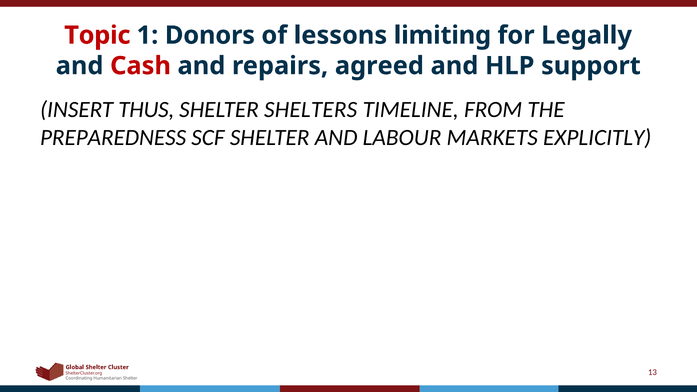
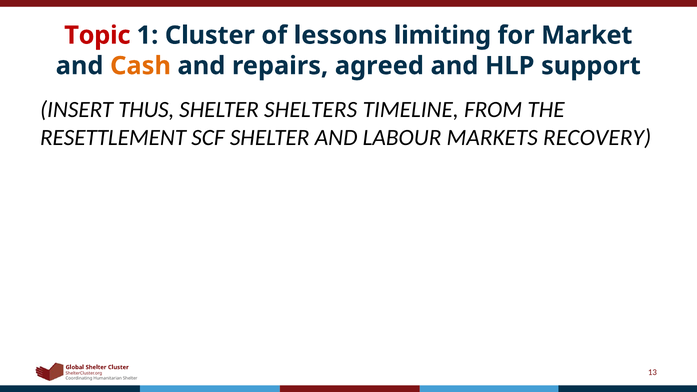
1 Donors: Donors -> Cluster (210, 35)
Legally: Legally -> Market (587, 35)
Cash colour: red -> orange (141, 66)
PREPAREDNESS: PREPAREDNESS -> RESETTLEMENT (113, 138)
EXPLICITLY: EXPLICITLY -> RECOVERY (597, 138)
